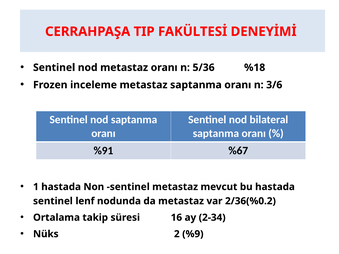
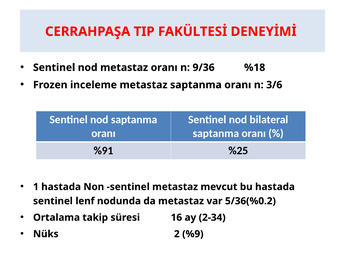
5/36: 5/36 -> 9/36 (204, 68)
%67: %67 -> %25 (238, 151)
2/36(%0.2: 2/36(%0.2 -> 5/36(%0.2 (250, 201)
